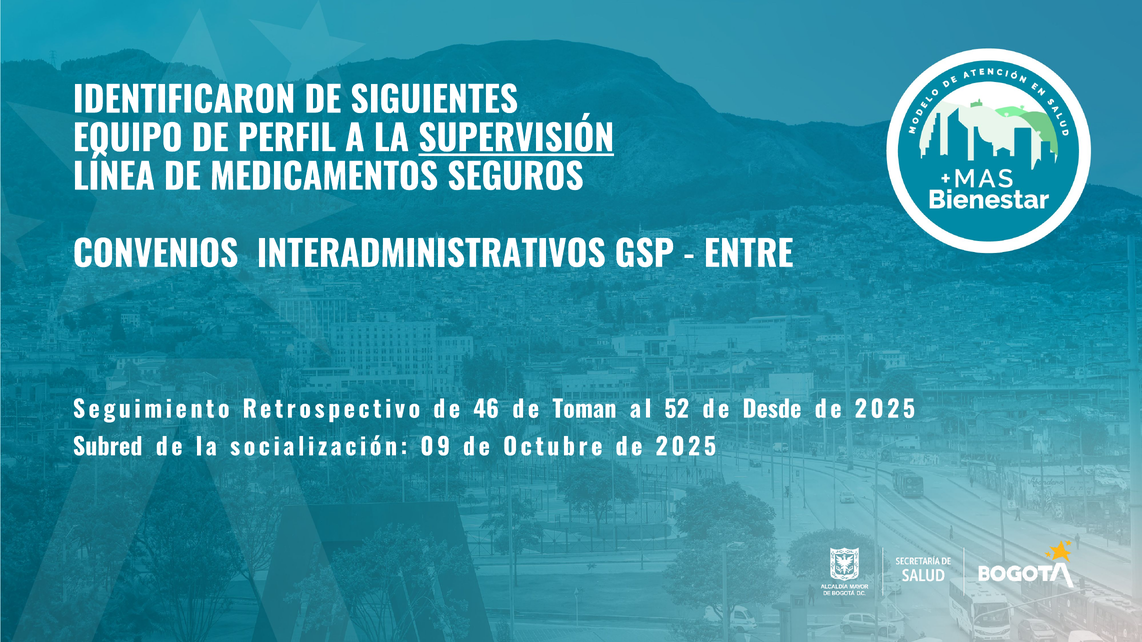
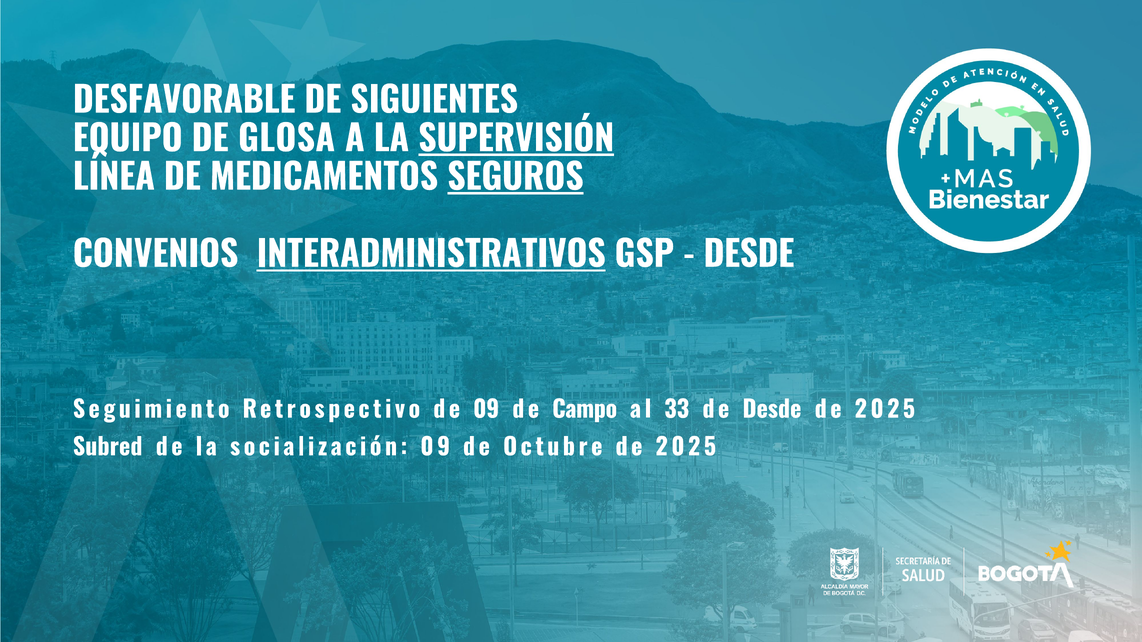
IDENTIFICARON: IDENTIFICARON -> DESFAVORABLE (184, 101)
PERFIL: PERFIL -> GLOSA (287, 140)
SEGUROS underline: none -> present (515, 178)
INTERADMINISTRATIVOS underline: none -> present (431, 255)
ENTRE: ENTRE -> DESDE (749, 255)
de 46: 46 -> 09 (486, 410)
Toman: Toman -> Campo (585, 410)
52: 52 -> 33 (677, 410)
